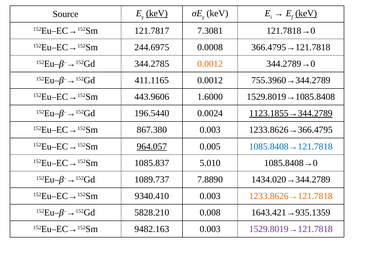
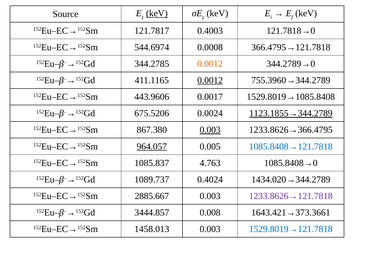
keV underline: present -> none (306, 13)
7.3081: 7.3081 -> 0.4003 (210, 31)
244.6975: 244.6975 -> 544.6974 (152, 47)
0.0012 underline: none -> present (210, 80)
1.6000: 1.6000 -> 0.0017 (210, 97)
196.5440: 196.5440 -> 675.5206 (152, 113)
0.003 underline: none -> present (210, 130)
5.010: 5.010 -> 4.763 (210, 163)
7.8890: 7.8890 -> 0.4024 (210, 180)
9340.410: 9340.410 -> 2885.667 (152, 196)
1233.8626→121.7818 colour: orange -> purple (291, 196)
5828.210: 5828.210 -> 3444.857 (152, 213)
1643.421→935.1359: 1643.421→935.1359 -> 1643.421→373.3661 (291, 213)
9482.163: 9482.163 -> 1458.013 (152, 229)
1529.8019→121.7818 colour: purple -> blue (291, 229)
